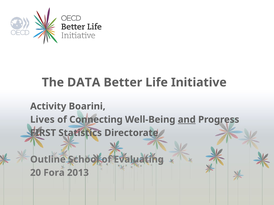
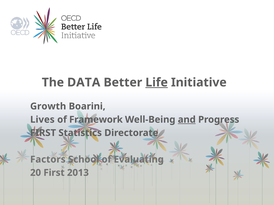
Life underline: none -> present (157, 83)
Activity: Activity -> Growth (48, 107)
Connecting: Connecting -> Framework (96, 120)
Outline: Outline -> Factors (48, 160)
20 Fora: Fora -> First (54, 173)
